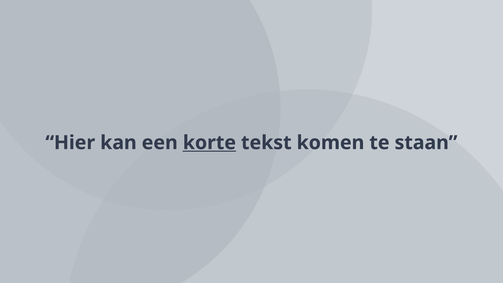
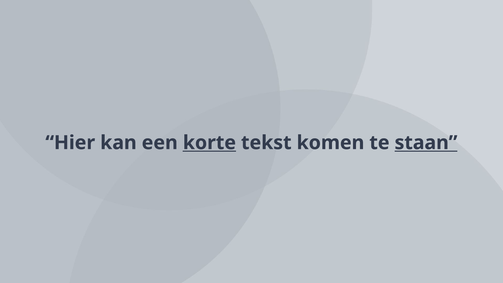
staan underline: none -> present (426, 143)
